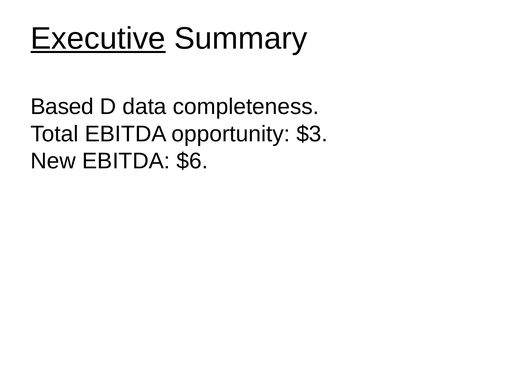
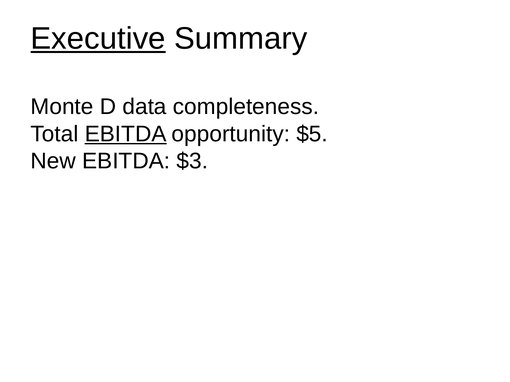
Based: Based -> Monte (62, 107)
EBITDA underline: none -> present (126, 134)
$3: $3 -> $5 (312, 134)
$6: $6 -> $3 (192, 161)
